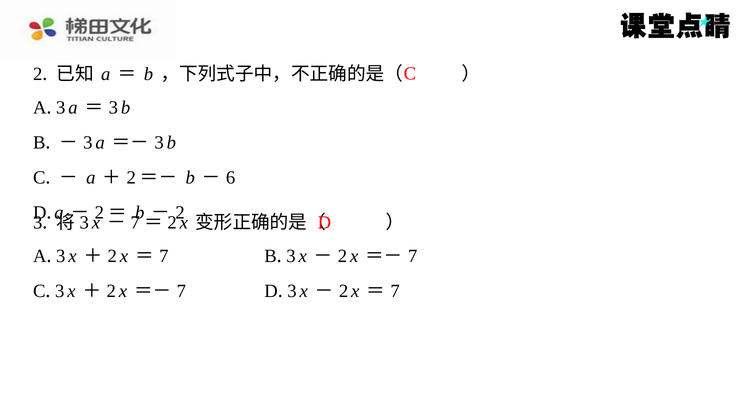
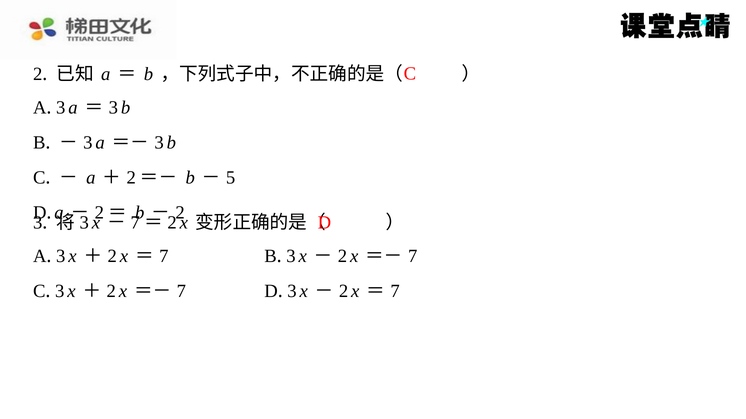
6: 6 -> 5 (231, 178)
